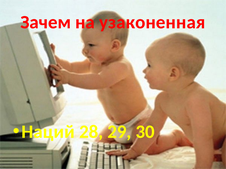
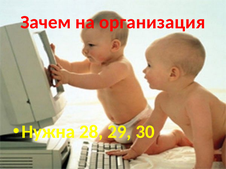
узаконенная: узаконенная -> организация (152, 22)
Наций: Наций -> Нужна (48, 132)
